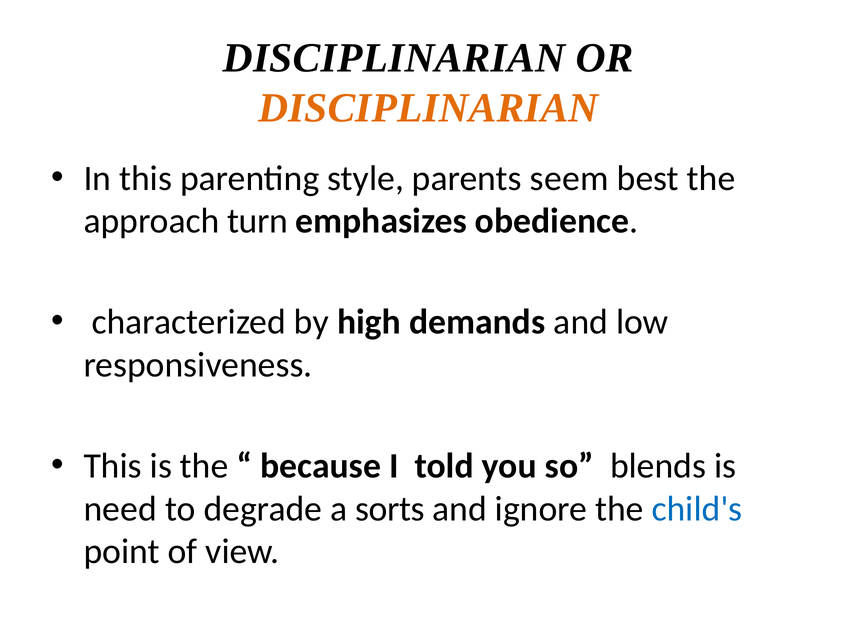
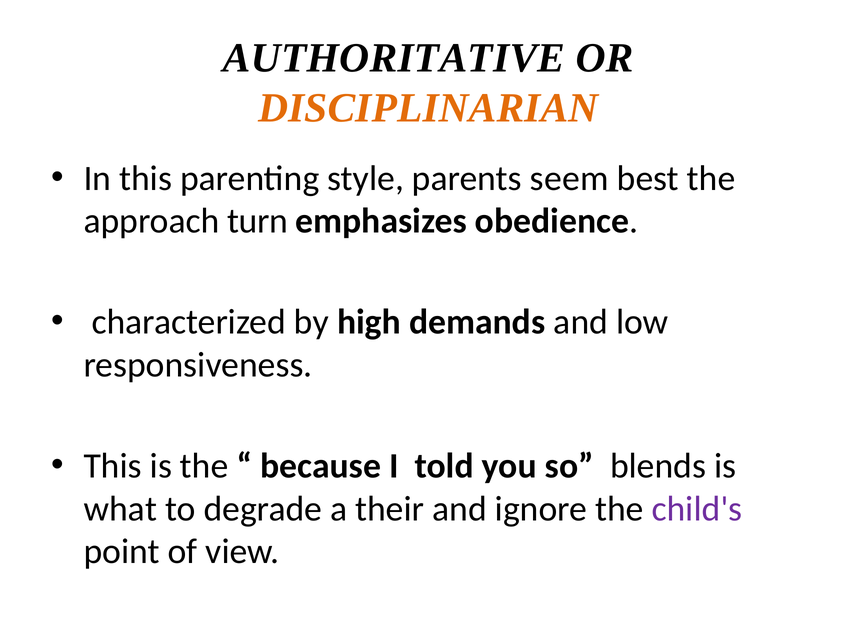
DISCIPLINARIAN: DISCIPLINARIAN -> AUTHORITATIVE (394, 58)
need: need -> what (120, 509)
sorts: sorts -> their (390, 509)
child's colour: blue -> purple (697, 509)
